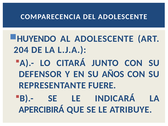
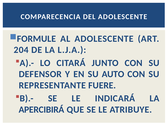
HUYENDO: HUYENDO -> FORMULE (36, 39)
AÑOS: AÑOS -> AUTO (113, 74)
